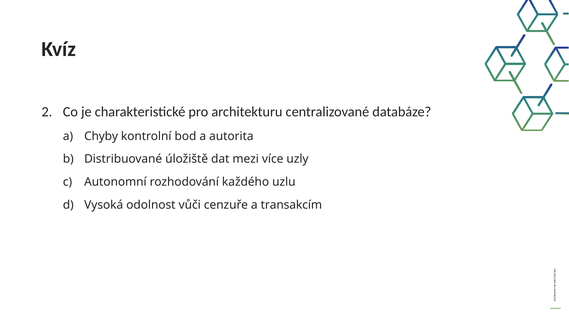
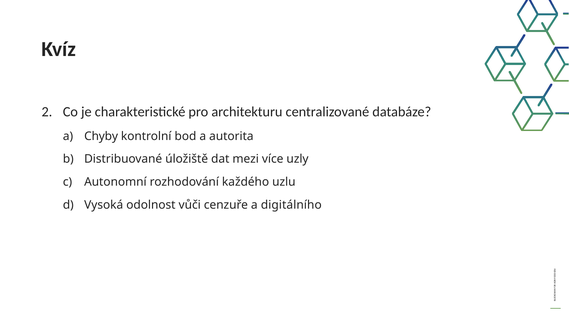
transakcím: transakcím -> digitálního (291, 205)
